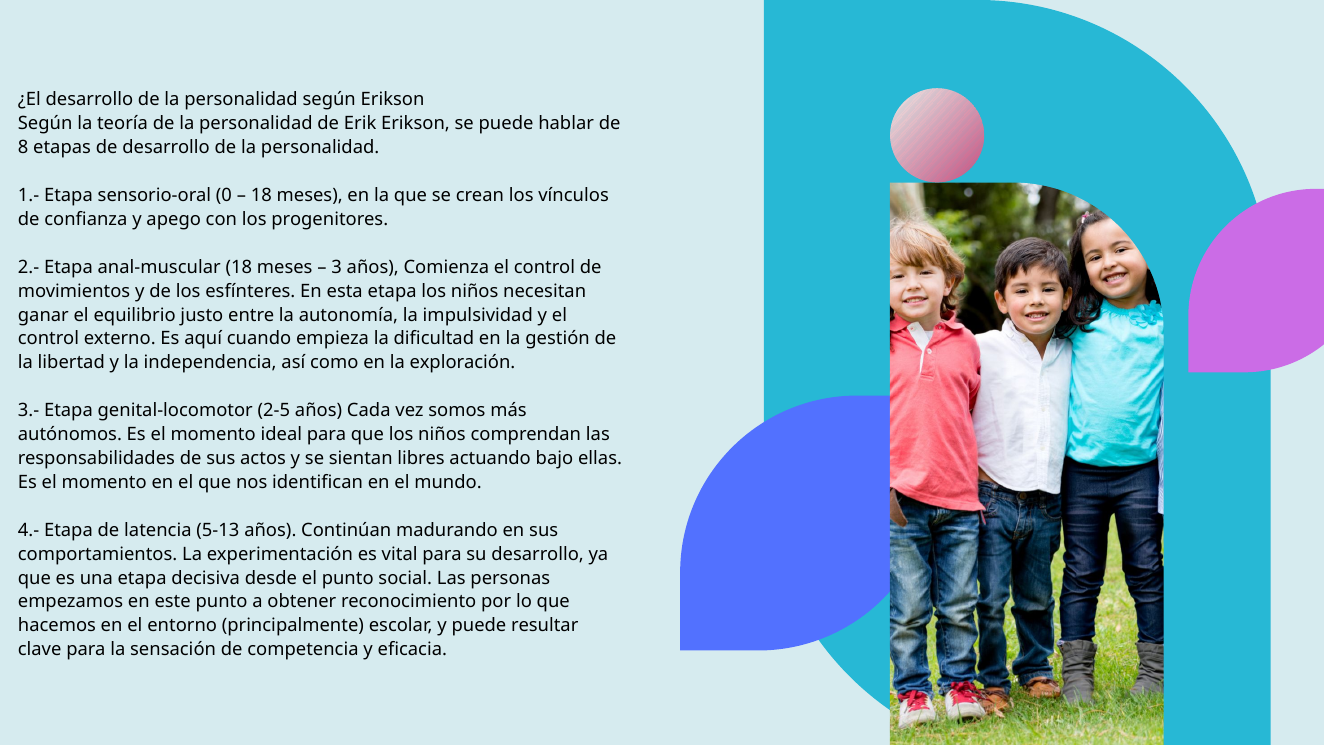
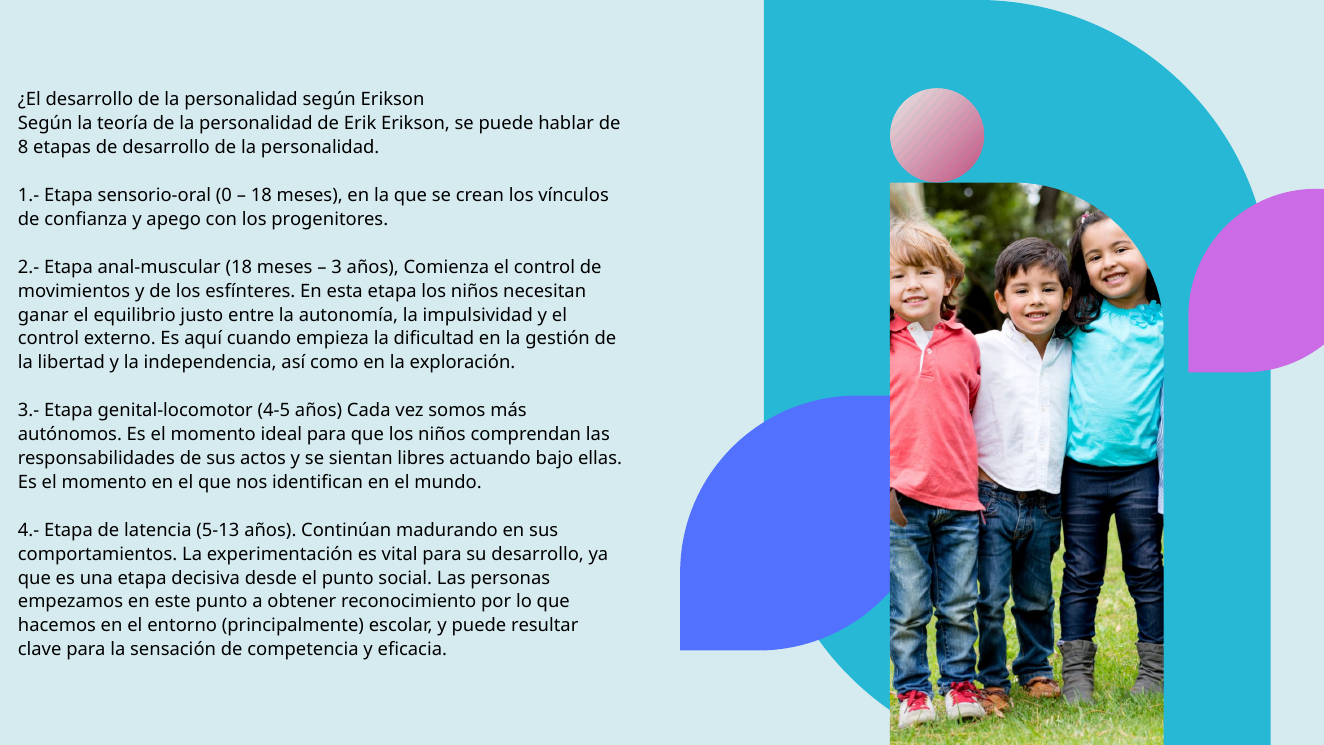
2-5: 2-5 -> 4-5 (274, 410)
